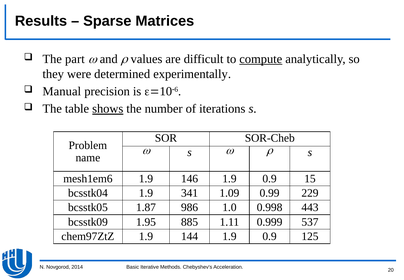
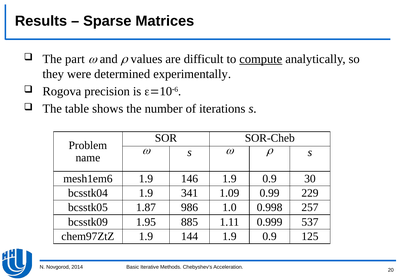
Manual: Manual -> Rogova (62, 91)
shows underline: present -> none (108, 109)
15: 15 -> 30 (310, 178)
443: 443 -> 257 (310, 207)
